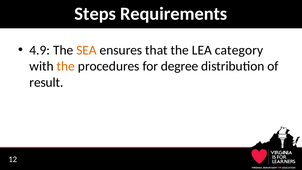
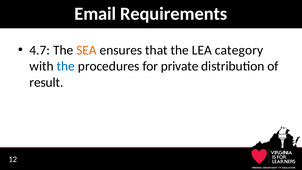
Steps: Steps -> Email (95, 14)
4.9: 4.9 -> 4.7 (40, 50)
the colour: orange -> blue (66, 66)
degree: degree -> private (180, 66)
